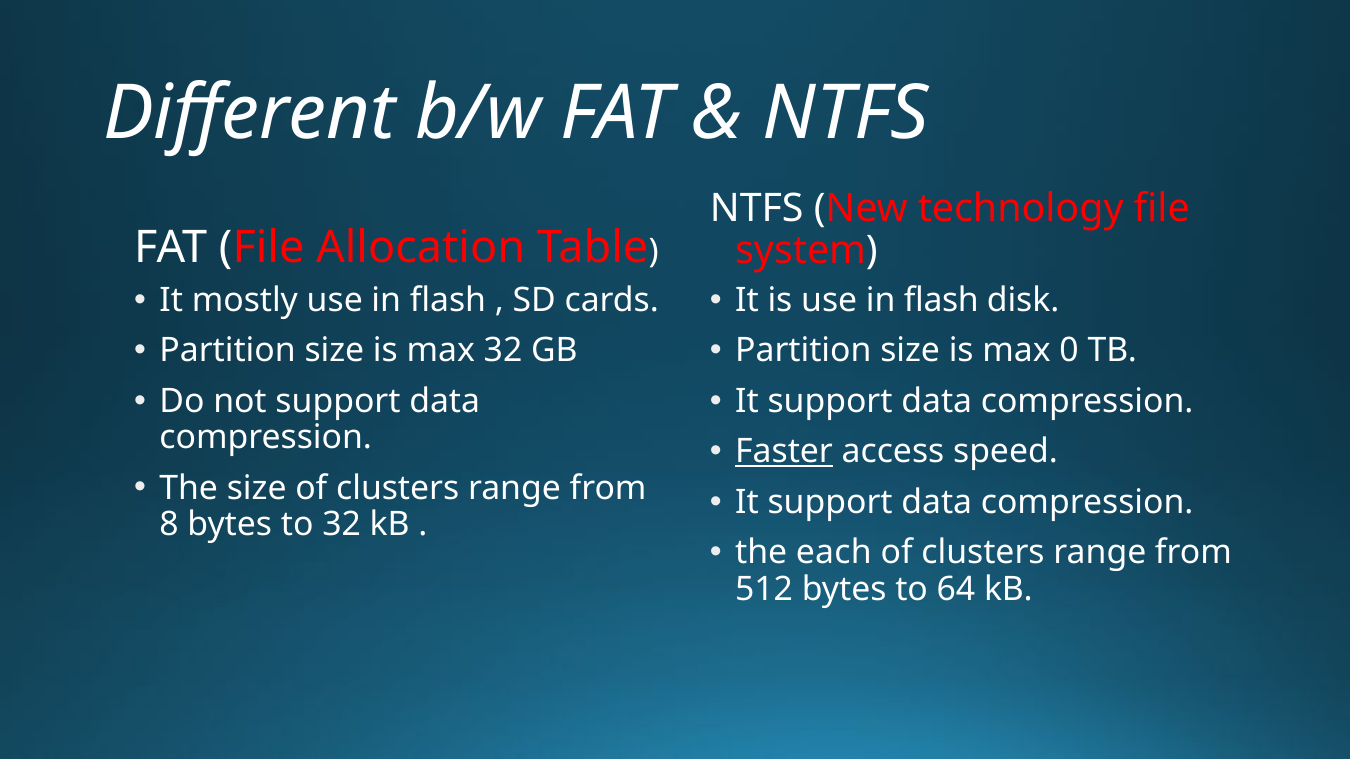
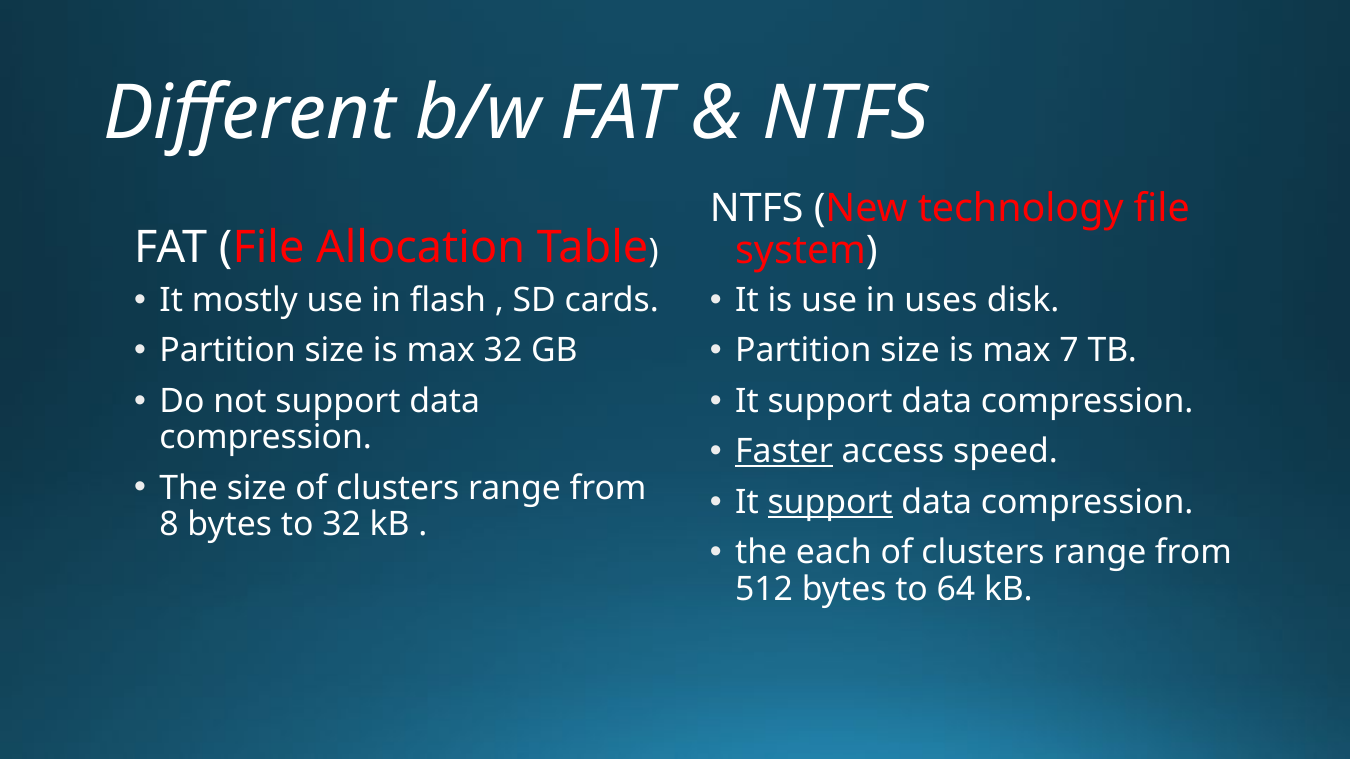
is use in flash: flash -> uses (941, 300)
0: 0 -> 7 (1069, 351)
support underline: none -> present (830, 503)
